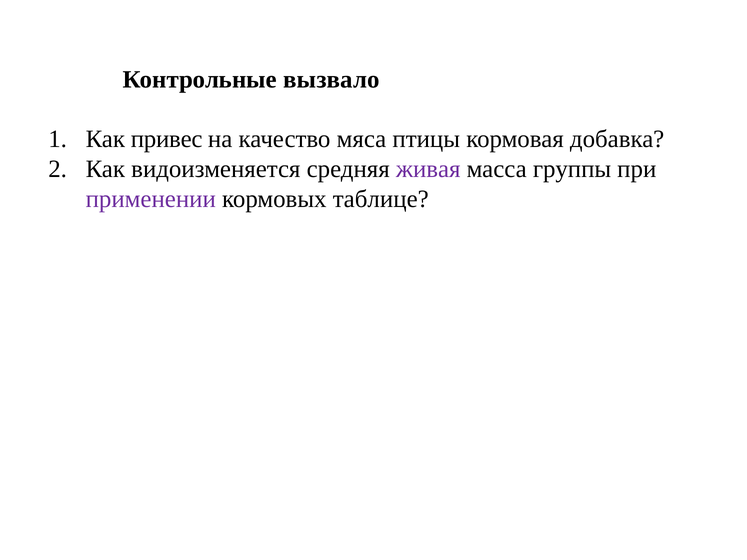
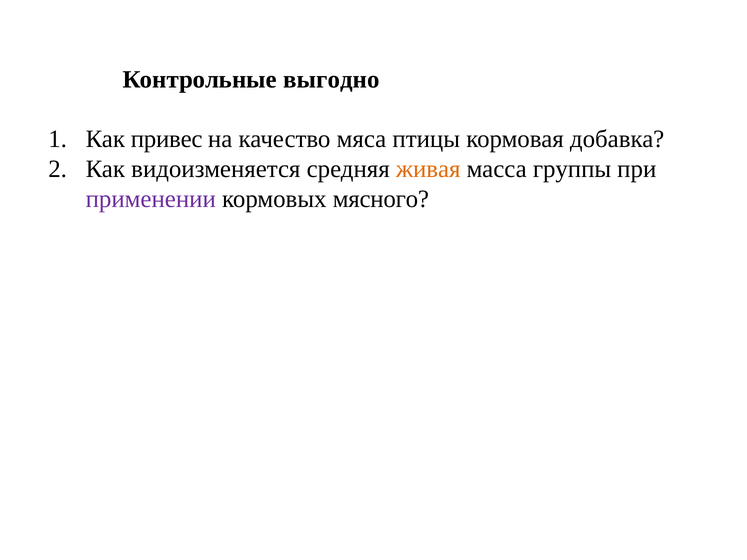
вызвало: вызвало -> выгодно (332, 80)
живая colour: purple -> orange (428, 169)
таблице: таблице -> мясного (381, 199)
